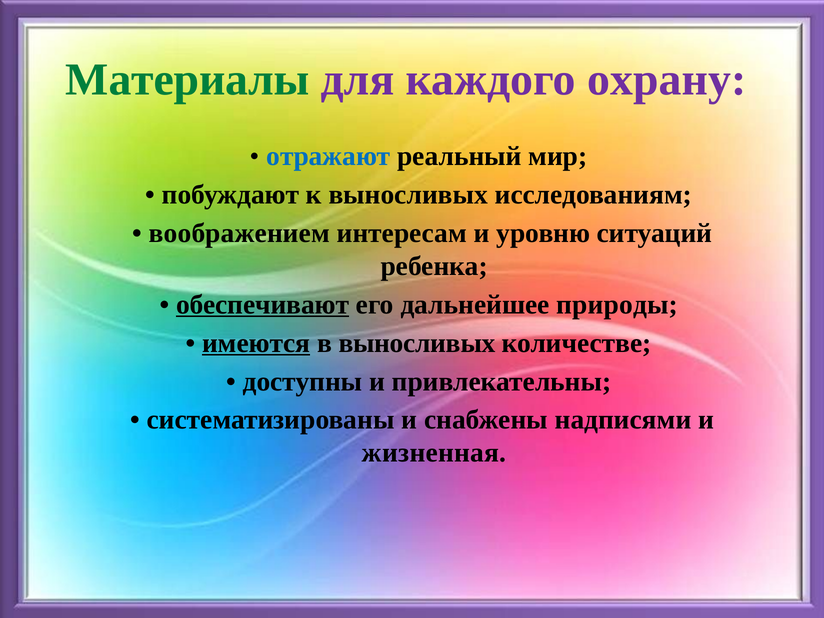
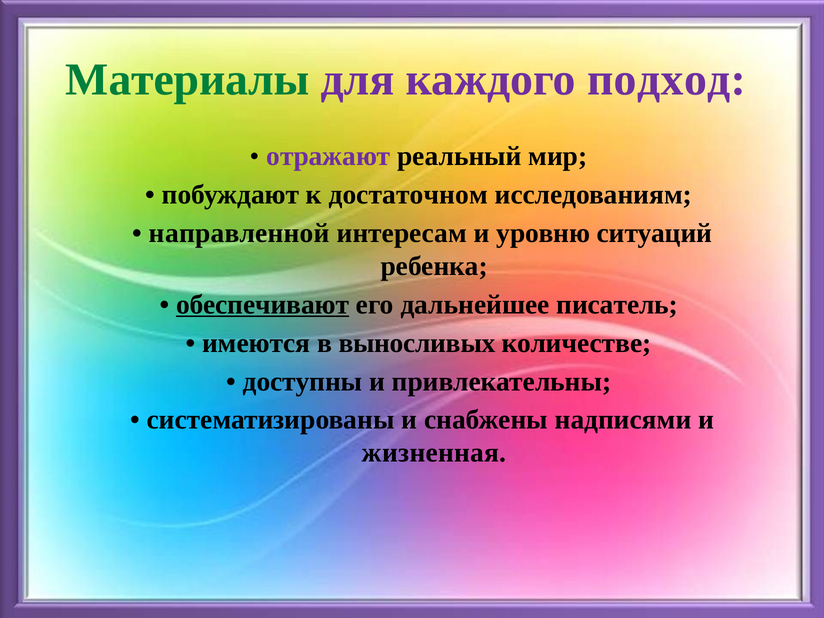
охрану: охрану -> подход (667, 79)
отражают colour: blue -> purple (328, 156)
к выносливых: выносливых -> достаточном (408, 195)
воображением: воображением -> направленной (239, 233)
природы: природы -> писатель (617, 305)
имеются underline: present -> none (256, 343)
